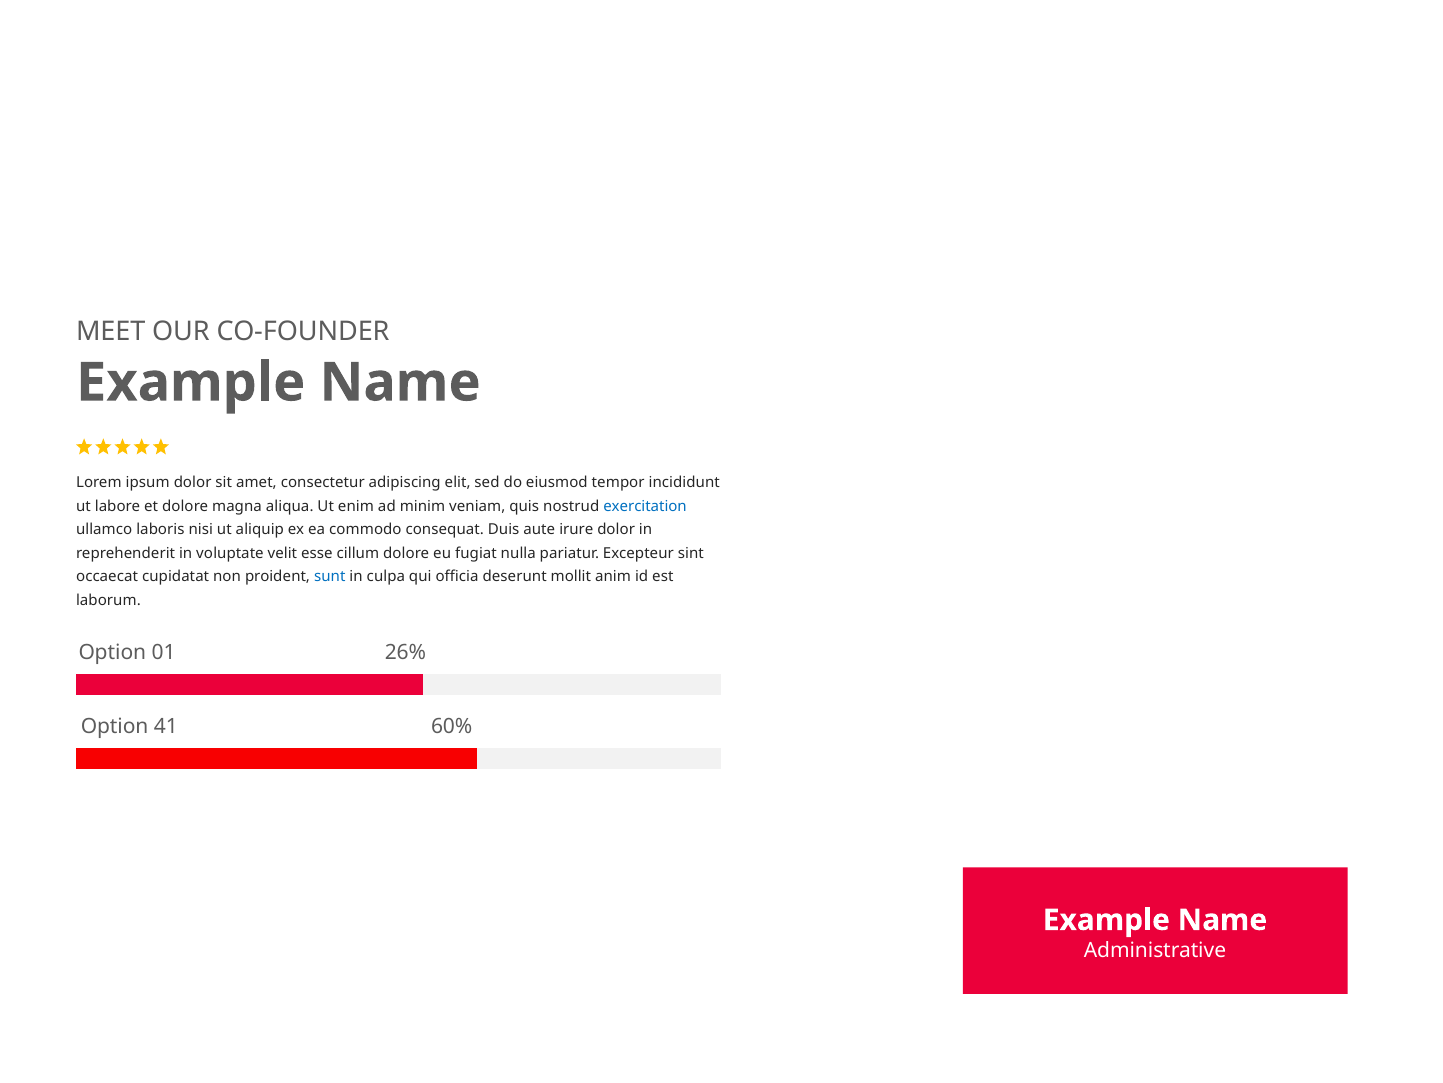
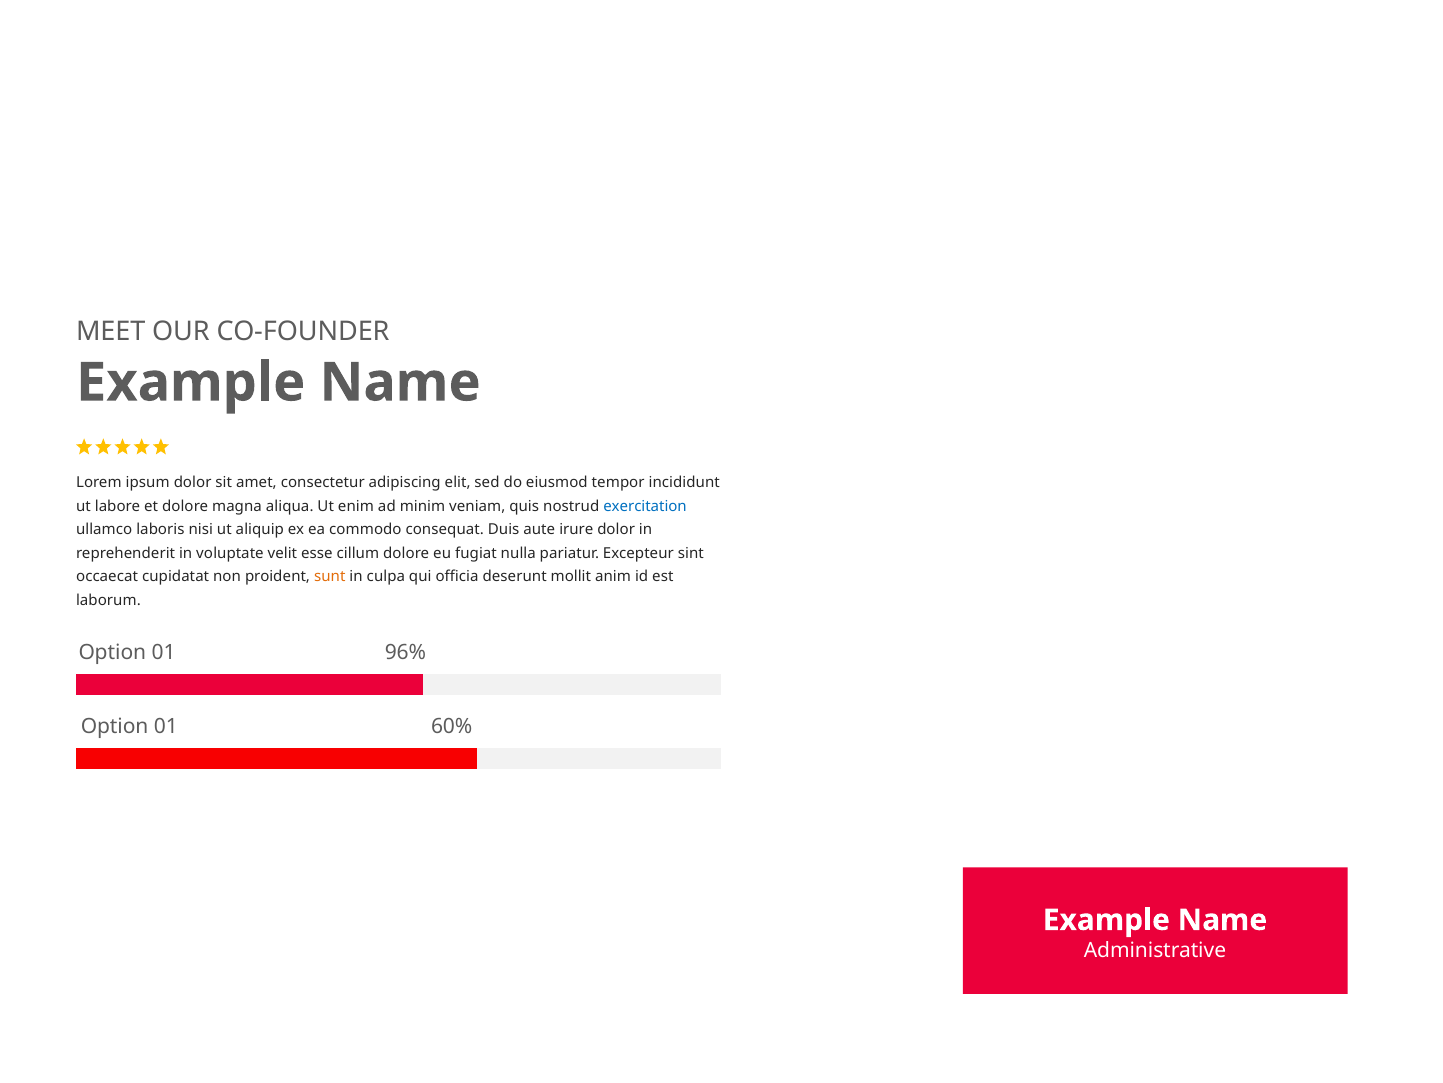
sunt colour: blue -> orange (330, 576)
26%: 26% -> 96% (405, 652)
41: 41 -> 01 (166, 726)
